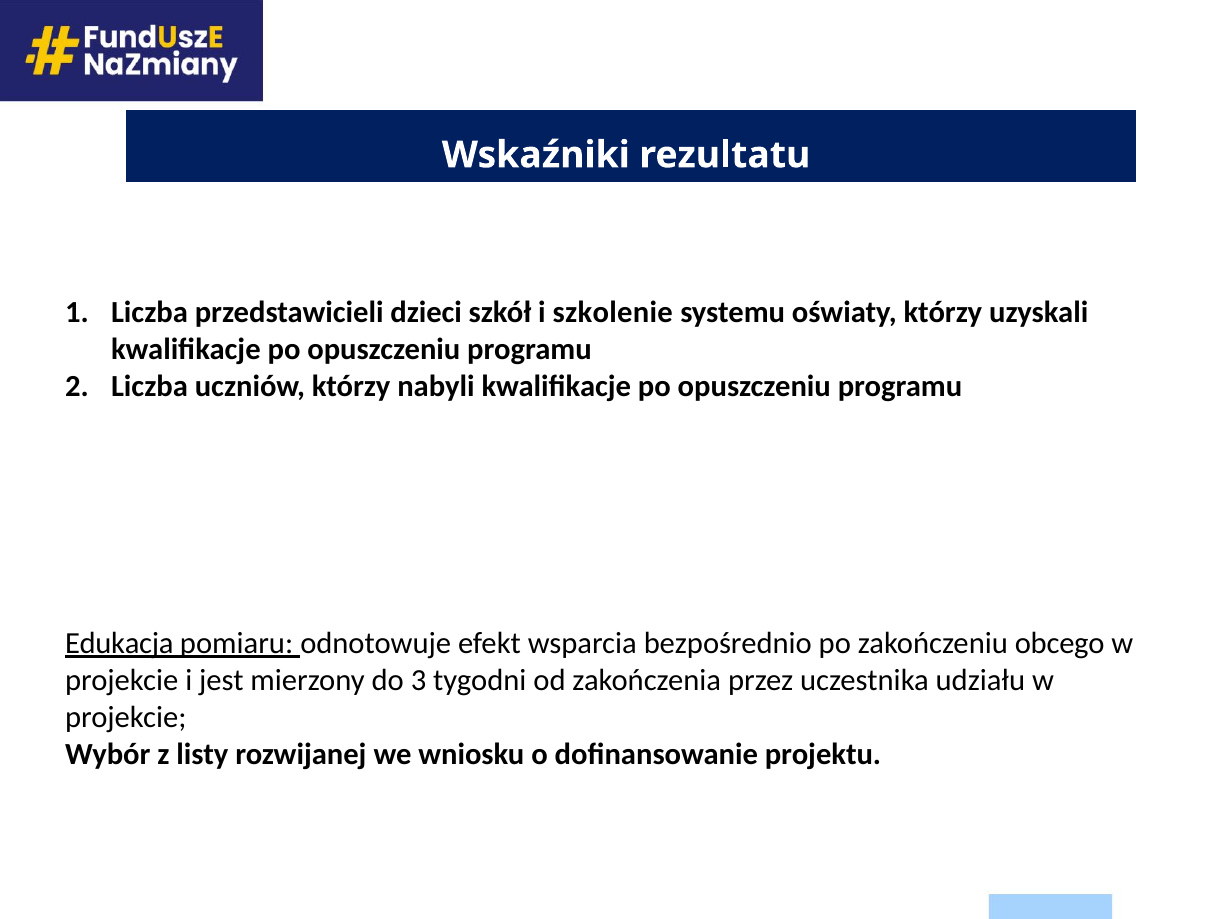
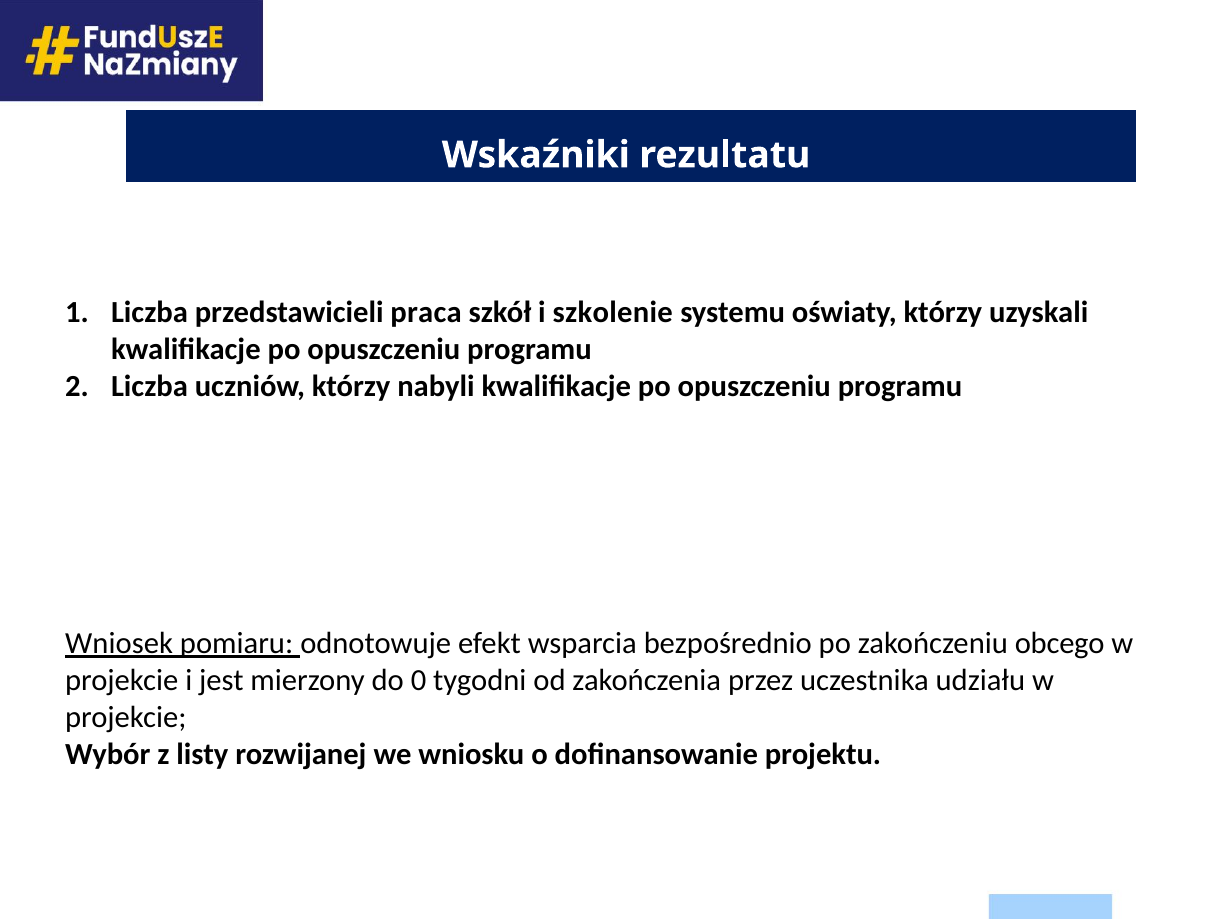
dzieci: dzieci -> praca (426, 313)
Edukacja: Edukacja -> Wniosek (119, 643)
3: 3 -> 0 (419, 680)
